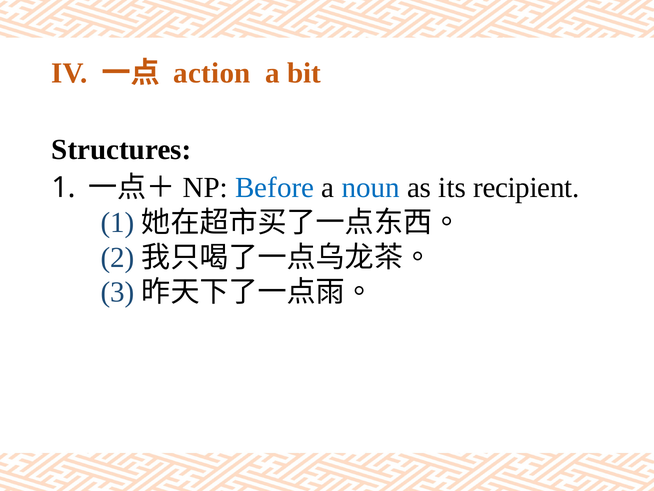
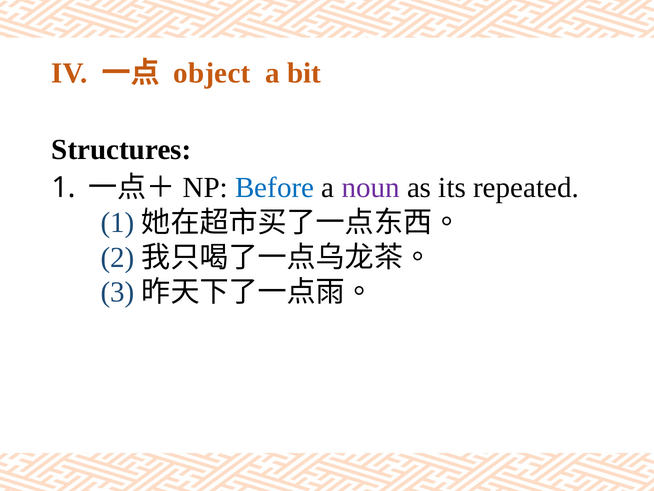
action: action -> object (212, 73)
noun colour: blue -> purple (371, 188)
recipient: recipient -> repeated (526, 188)
